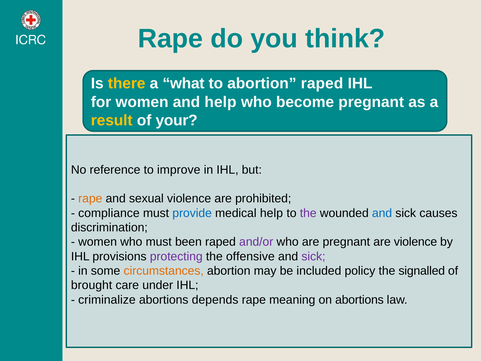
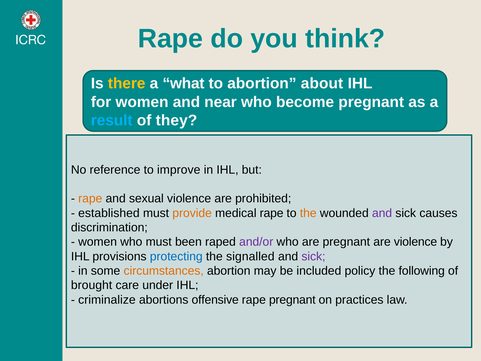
abortion raped: raped -> about (322, 83)
and help: help -> near (221, 102)
result colour: yellow -> light blue (112, 120)
your: your -> they (176, 120)
compliance: compliance -> established (109, 213)
provide colour: blue -> orange (192, 213)
medical help: help -> rape (272, 213)
the colour: purple -> orange (308, 213)
and colour: blue -> purple (382, 213)
protecting colour: purple -> blue (176, 256)
offensive: offensive -> signalled (250, 256)
signalled: signalled -> following (422, 271)
depends: depends -> offensive (215, 300)
rape meaning: meaning -> pregnant (292, 300)
on abortions: abortions -> practices (359, 300)
